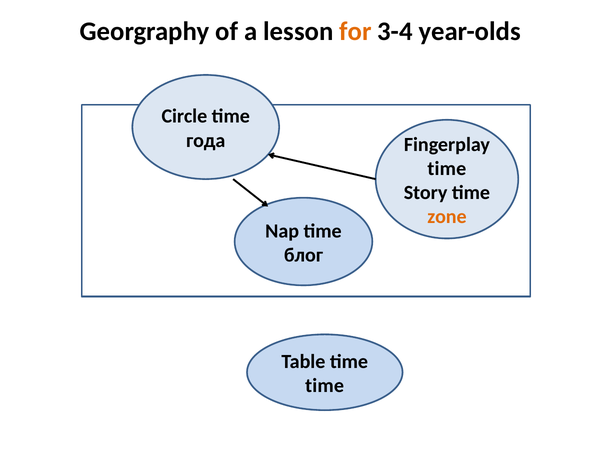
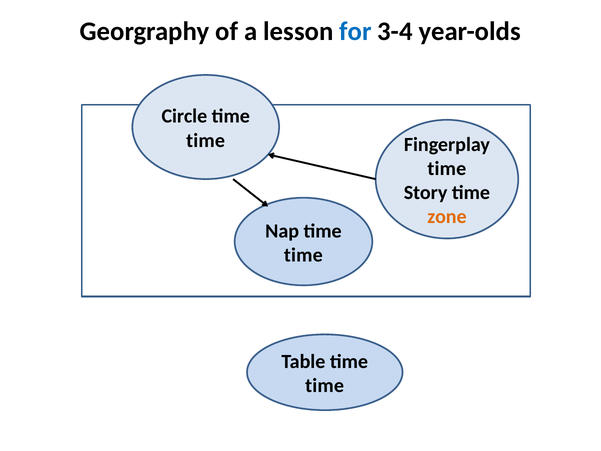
for colour: orange -> blue (355, 31)
года: года -> time (206, 140)
блог: блог -> time (303, 255)
